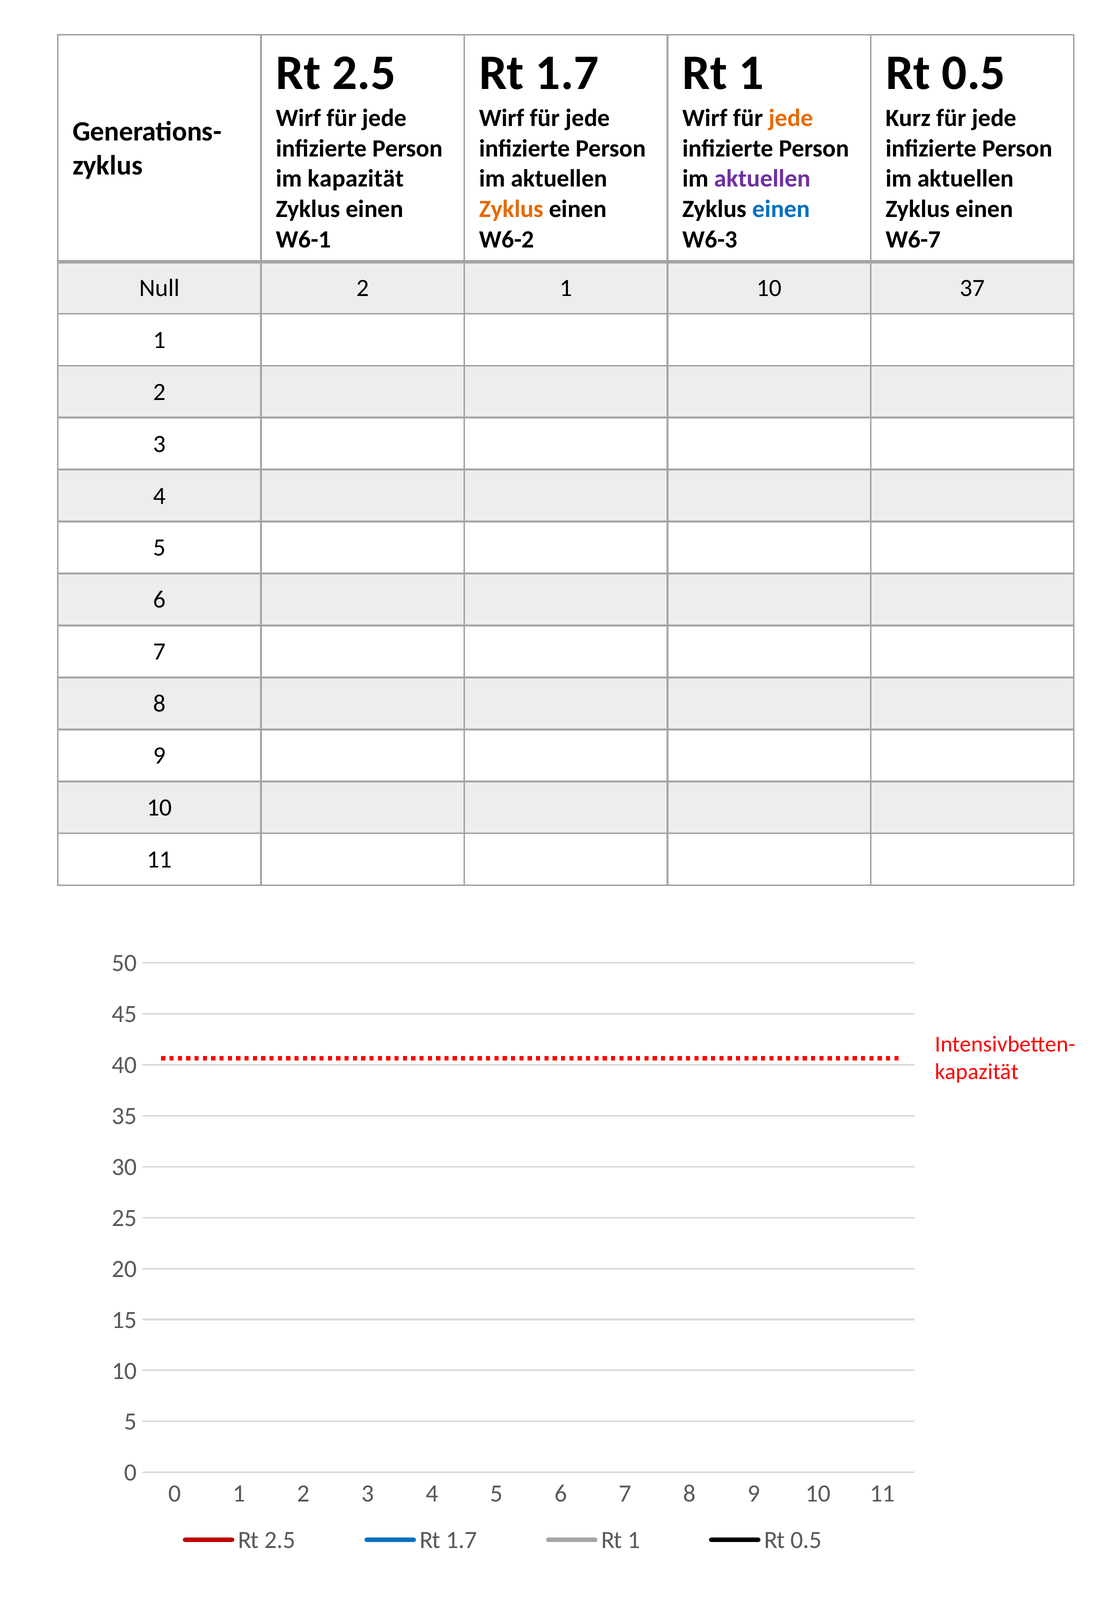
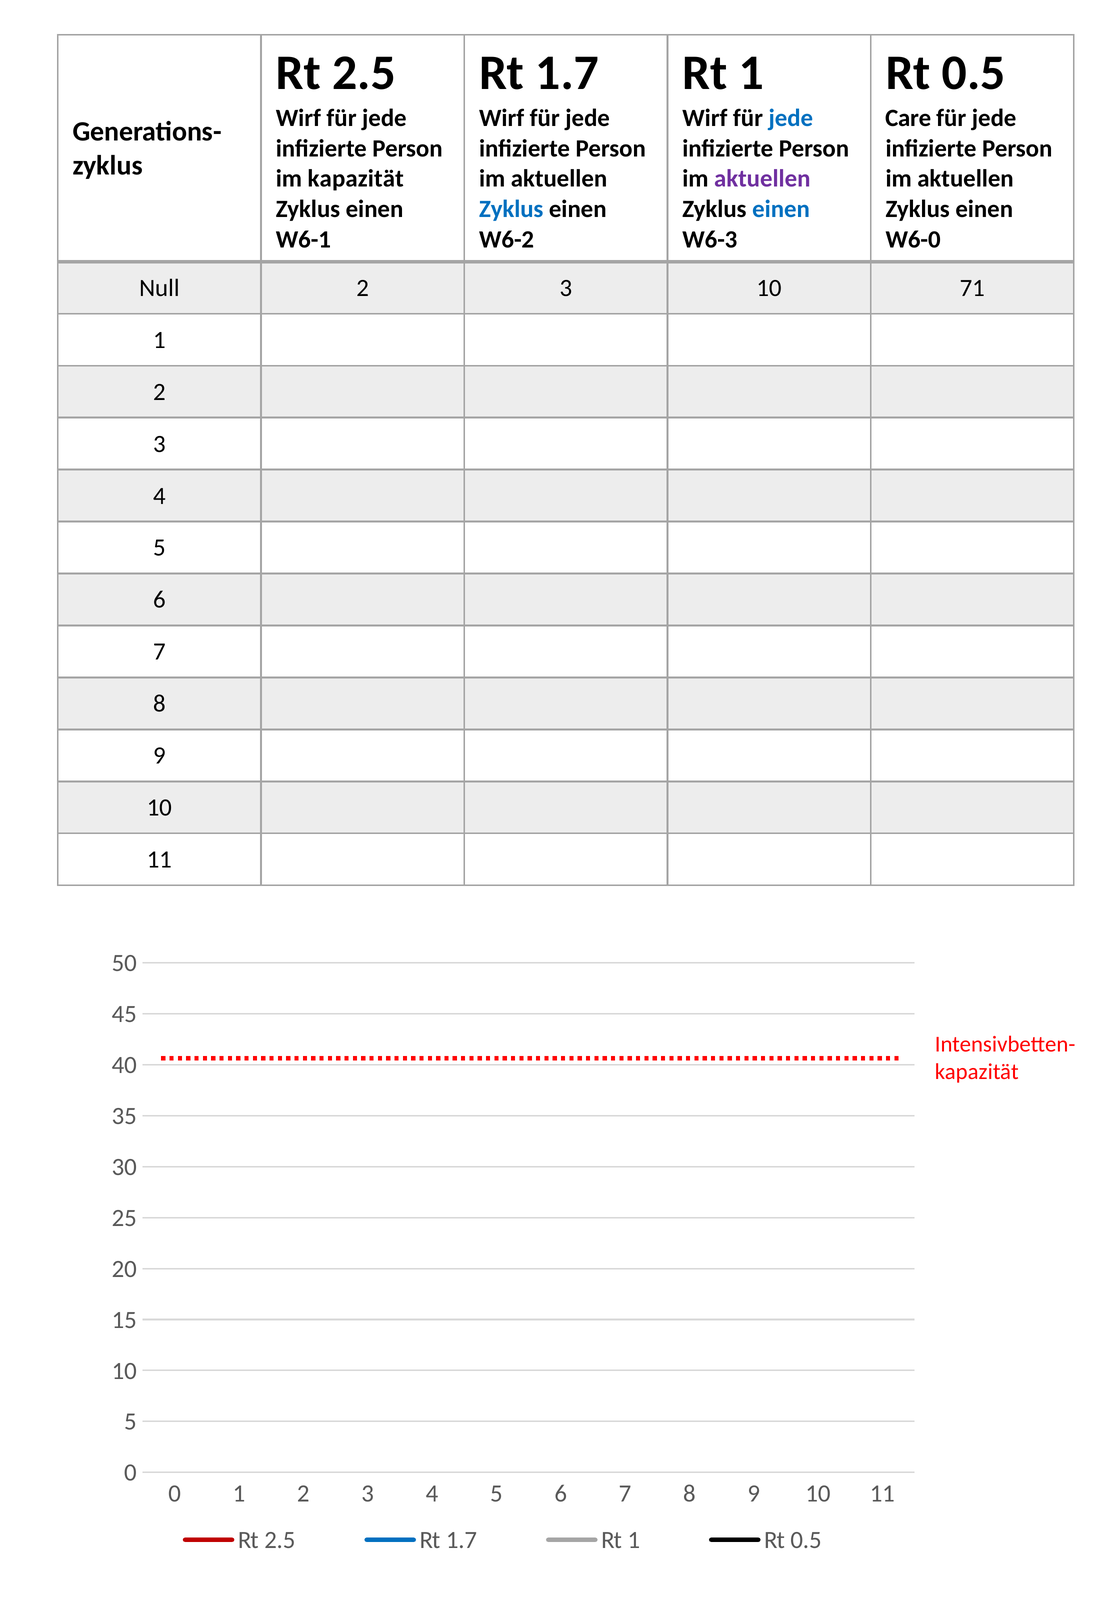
jede colour: orange -> blue (791, 118)
Kurz: Kurz -> Care (908, 118)
Zyklus colour: orange -> blue (511, 209)
W6-7: W6-7 -> W6-0 (913, 239)
Null 2 1: 1 -> 3 (566, 288)
37: 37 -> 71 (972, 288)
